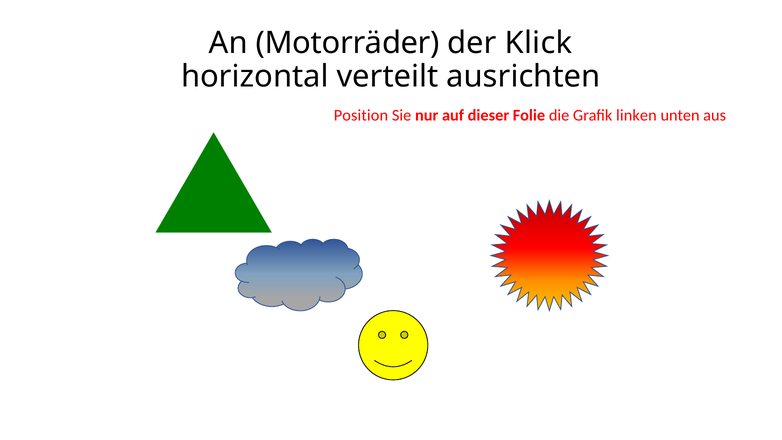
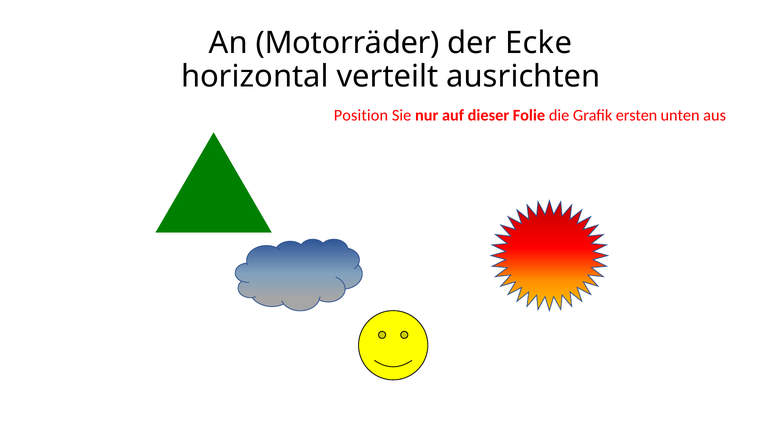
Klick: Klick -> Ecke (539, 43)
linken: linken -> ersten (637, 116)
